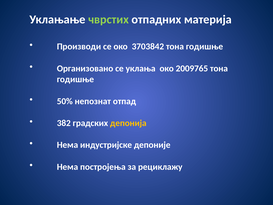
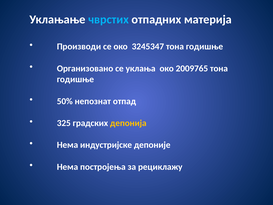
чврстих colour: light green -> light blue (109, 19)
3703842: 3703842 -> 3245347 (148, 47)
382: 382 -> 325 (64, 123)
